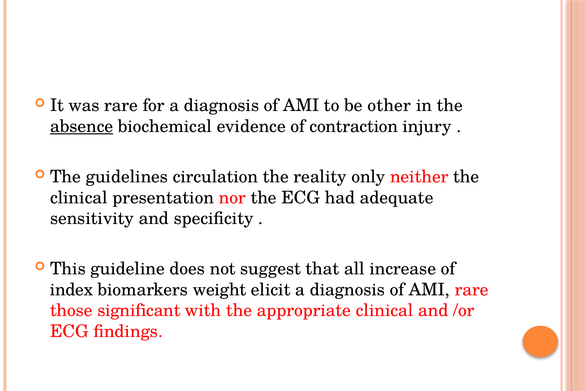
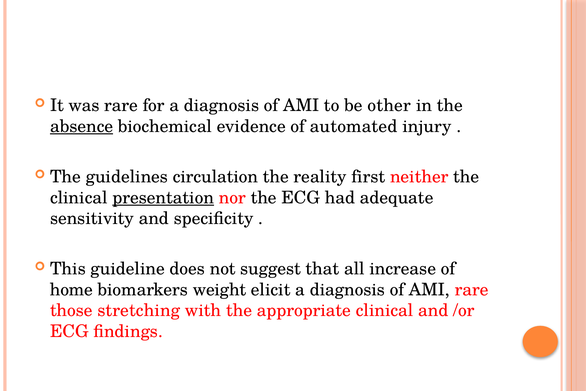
contraction: contraction -> automated (354, 126)
only: only -> first (368, 177)
presentation underline: none -> present (163, 197)
index: index -> home (71, 289)
significant: significant -> stretching (139, 310)
